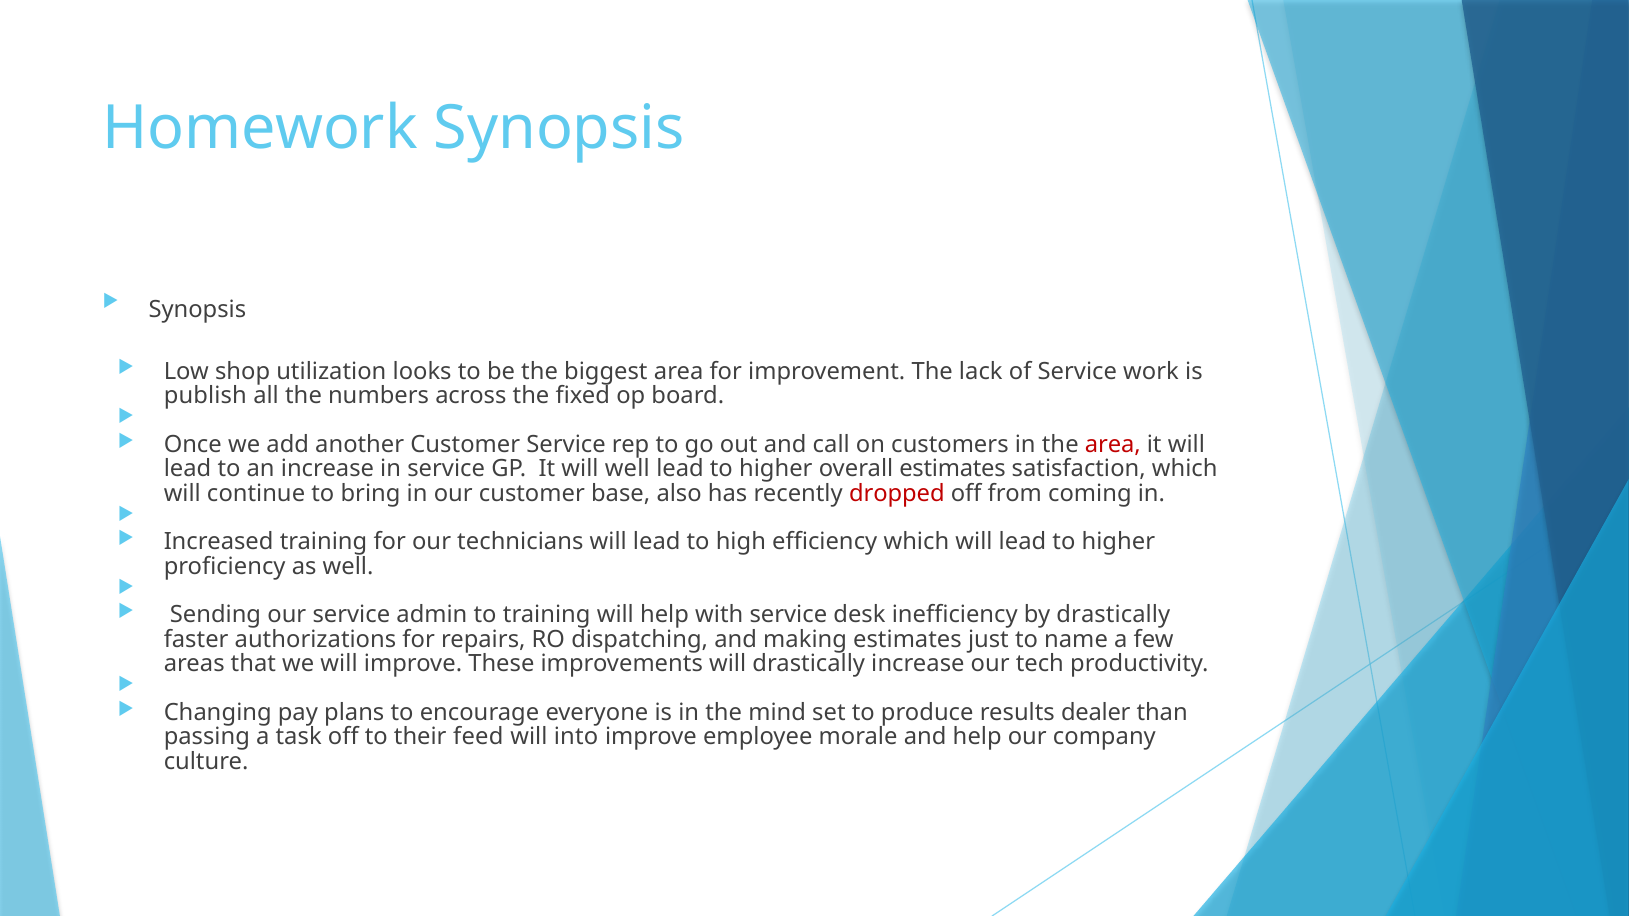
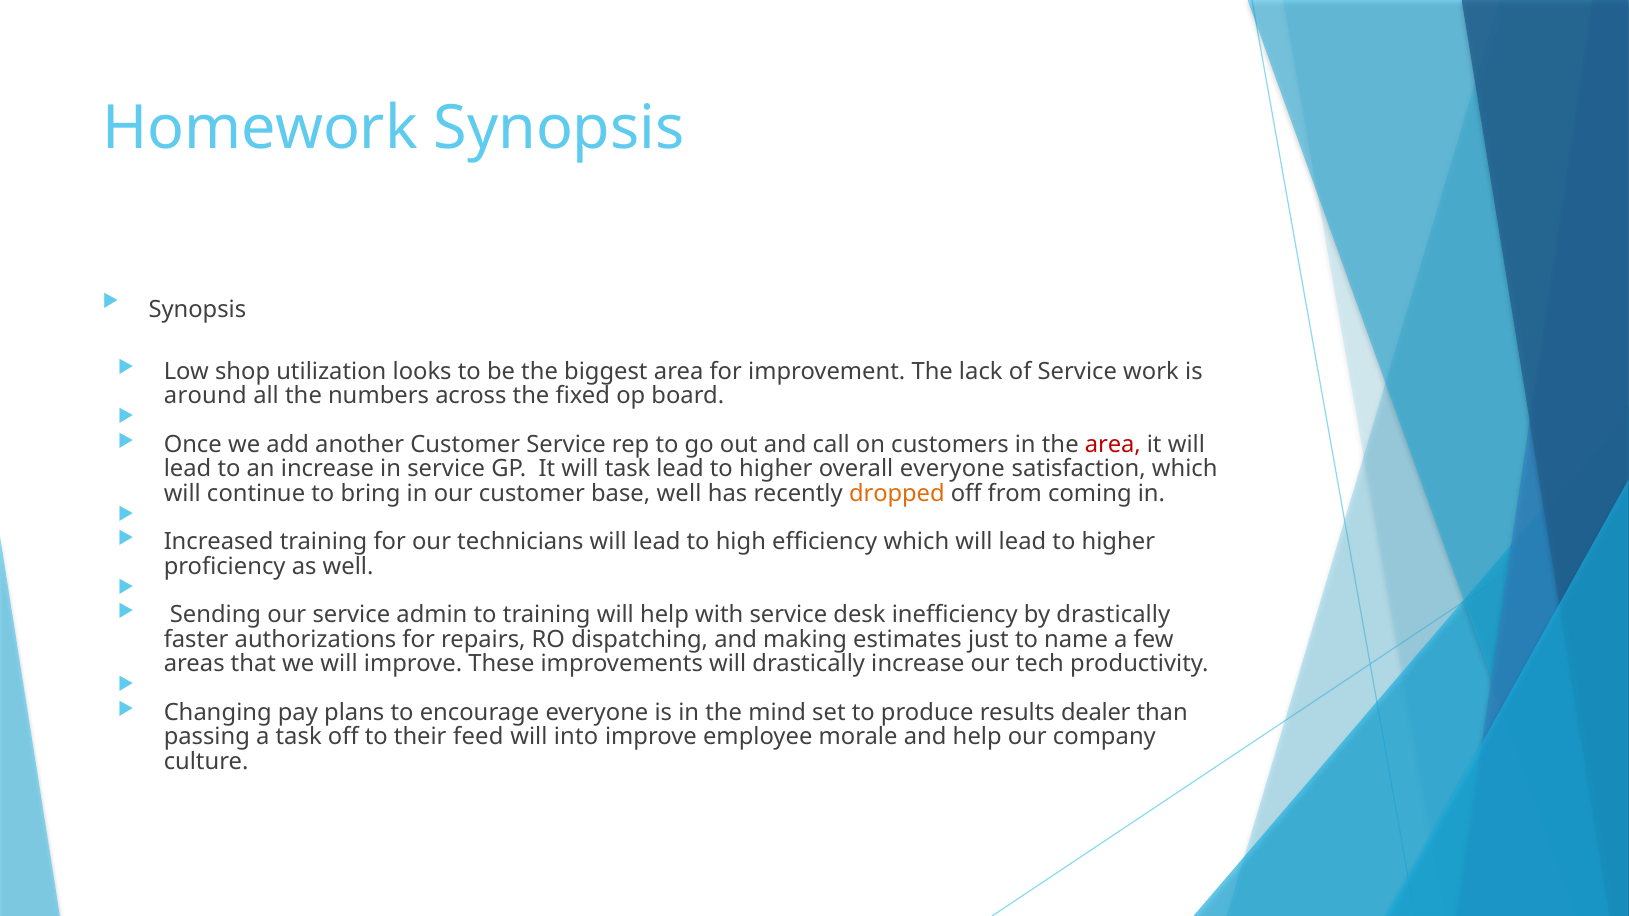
publish: publish -> around (205, 396)
will well: well -> task (628, 469)
overall estimates: estimates -> everyone (952, 469)
base also: also -> well (679, 493)
dropped colour: red -> orange (897, 493)
